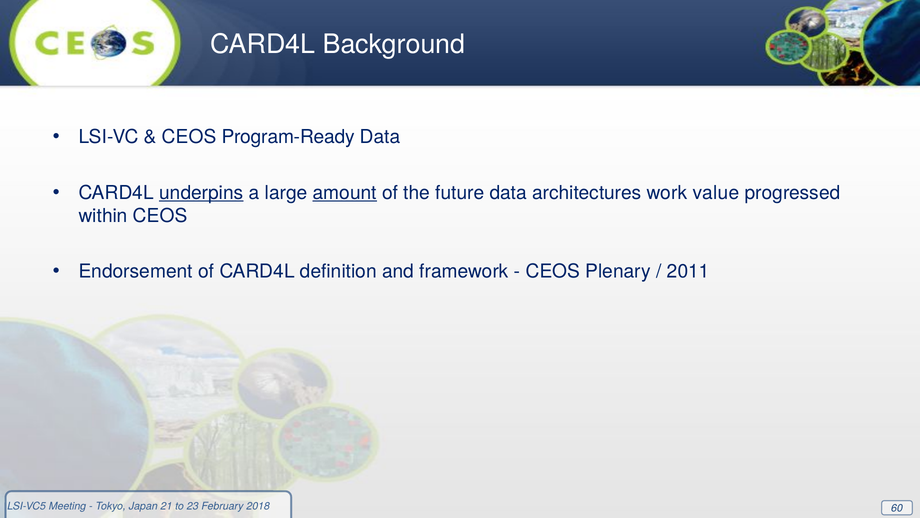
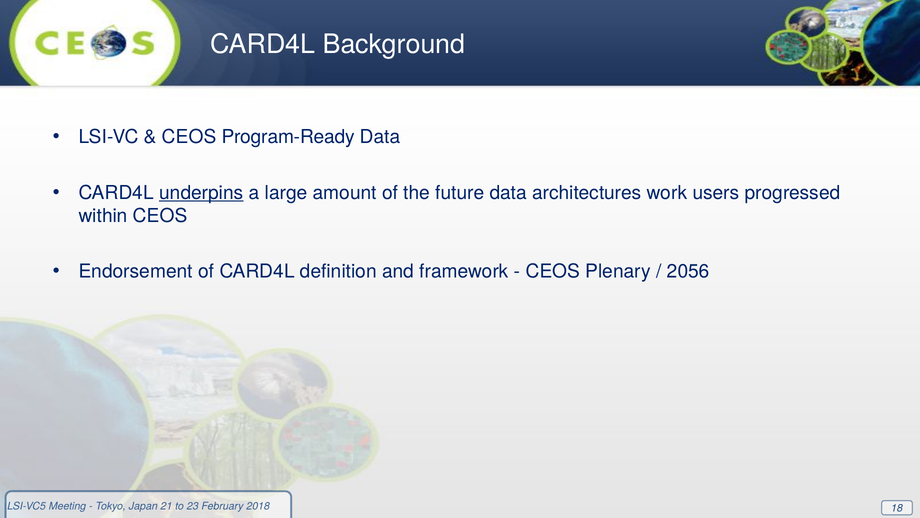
amount underline: present -> none (345, 193)
value: value -> users (716, 193)
2011: 2011 -> 2056 (688, 271)
60: 60 -> 18 (897, 508)
